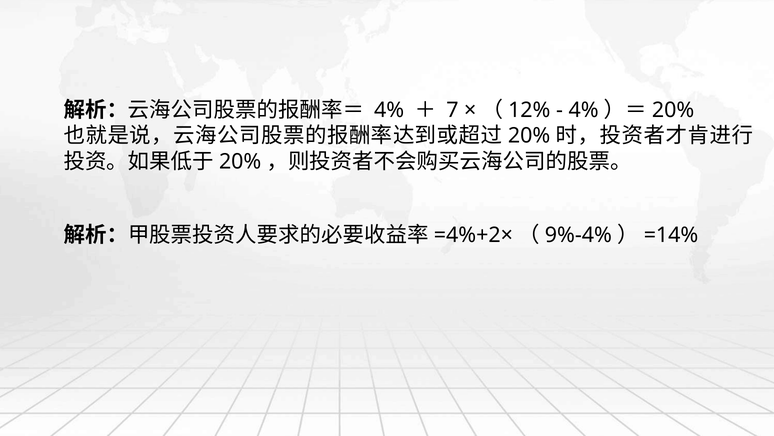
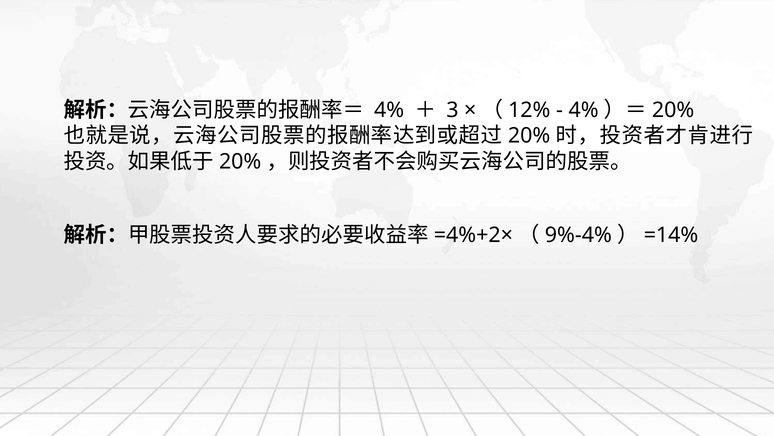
7: 7 -> 3 (452, 110)
